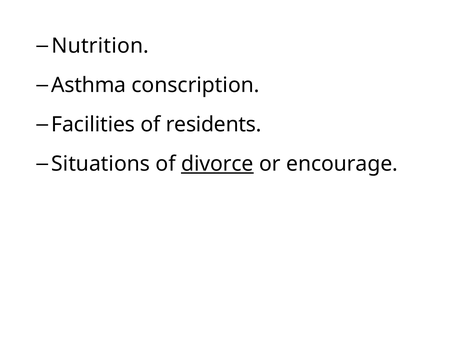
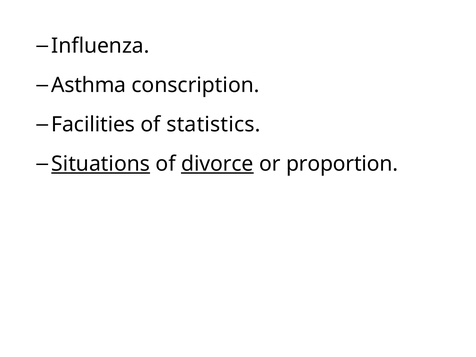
Nutrition: Nutrition -> Influenza (100, 46)
residents: residents -> statistics (213, 125)
Situations underline: none -> present (101, 164)
encourage: encourage -> proportion (342, 164)
